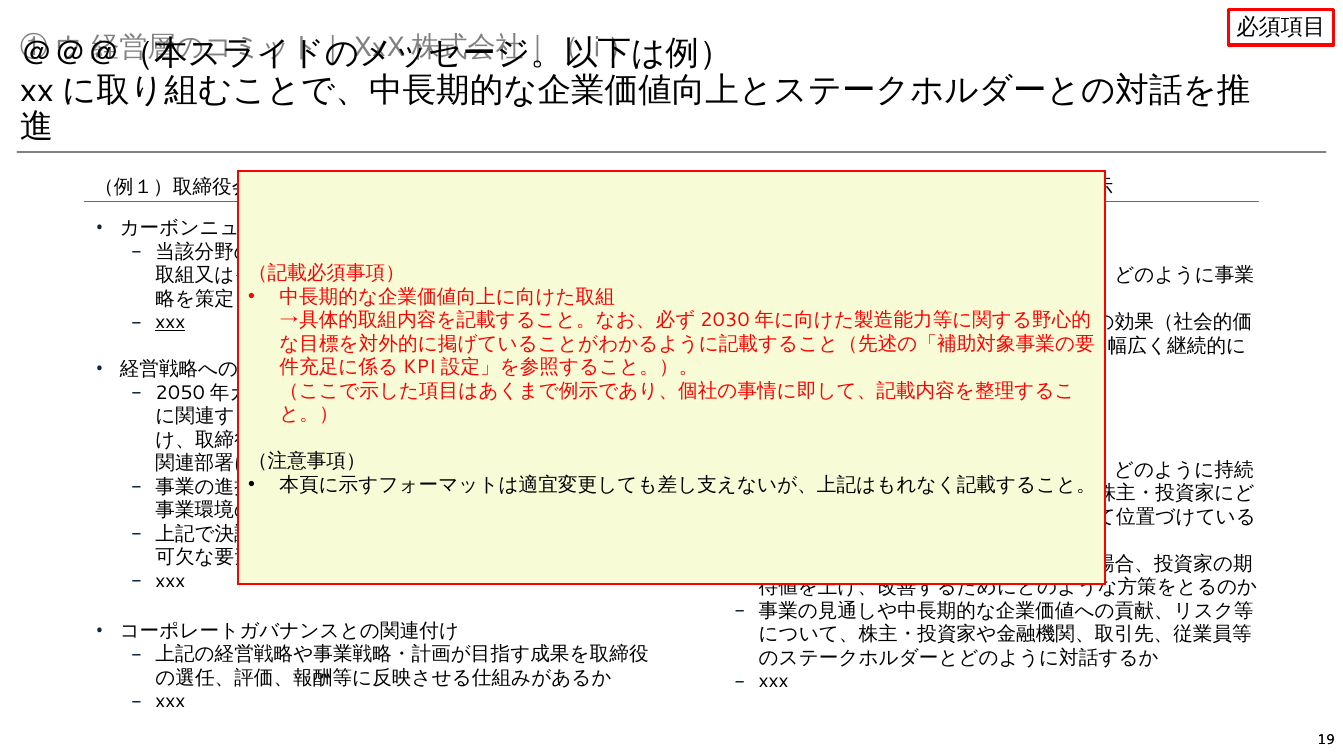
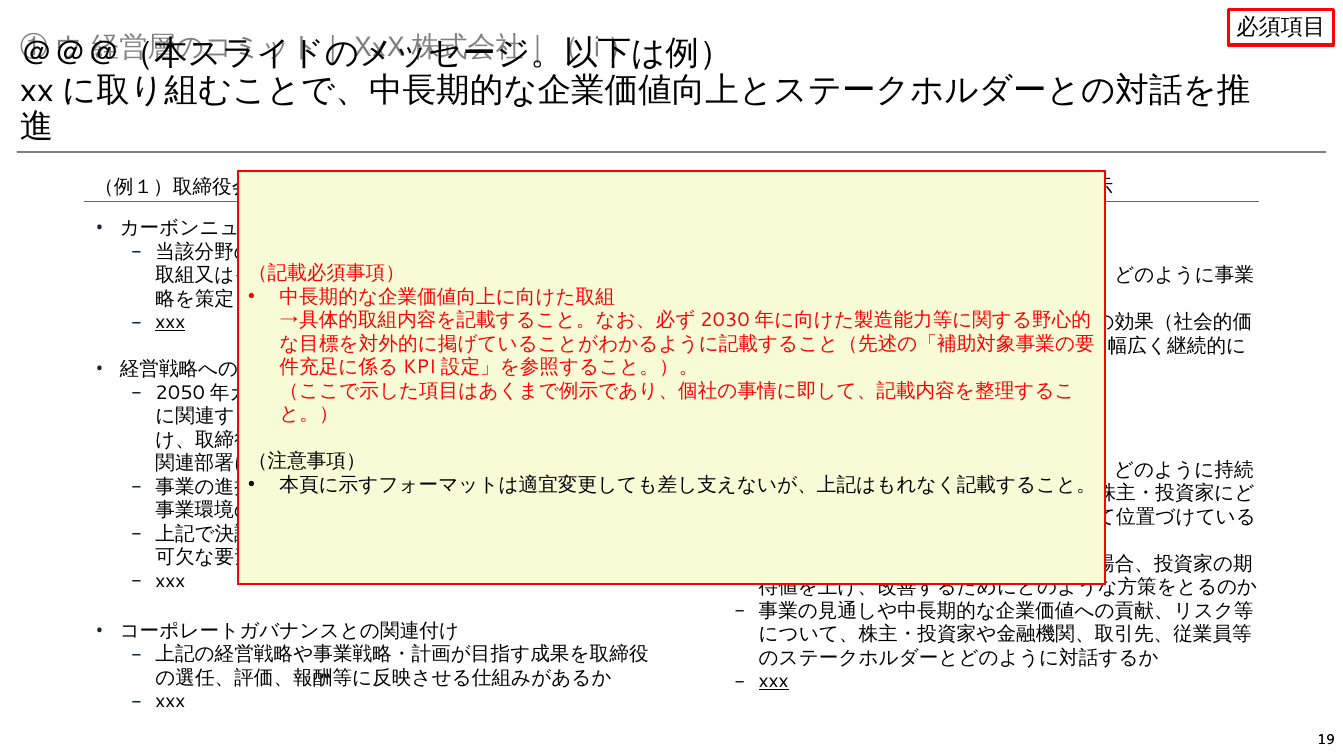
xxx underline: none -> present (774, 682)
